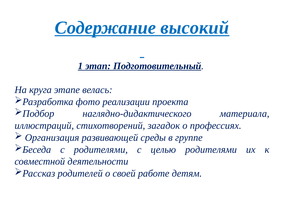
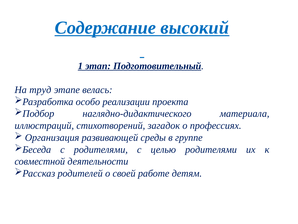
круга: круга -> труд (40, 90)
фото: фото -> особо (88, 102)
